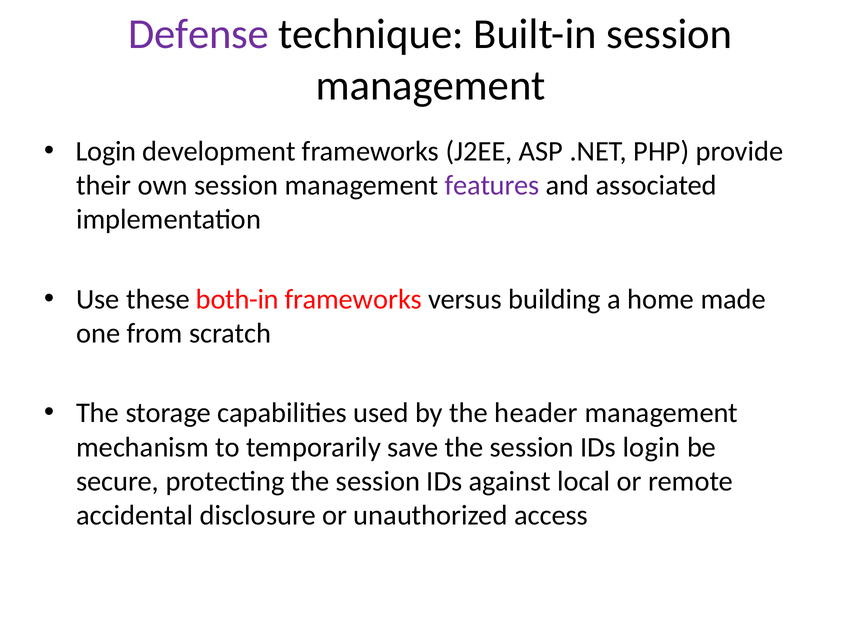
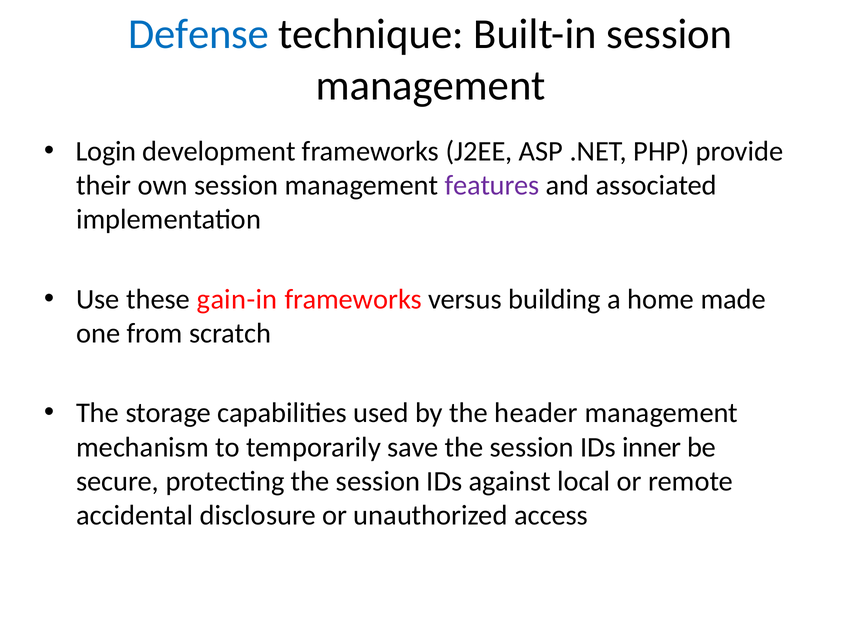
Defense colour: purple -> blue (199, 34)
both-in: both-in -> gain-in (237, 299)
IDs login: login -> inner (652, 447)
